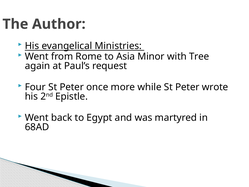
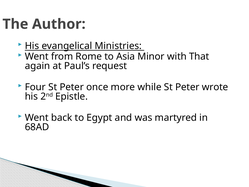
Tree: Tree -> That (199, 56)
